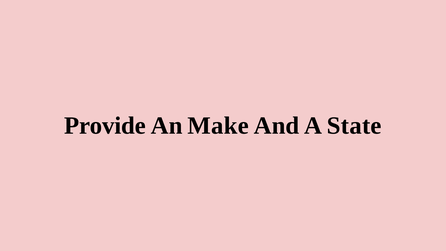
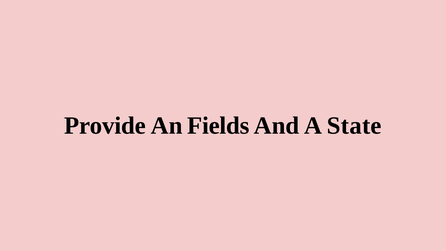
Make: Make -> Fields (218, 126)
